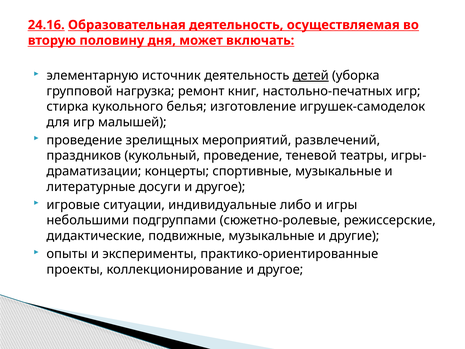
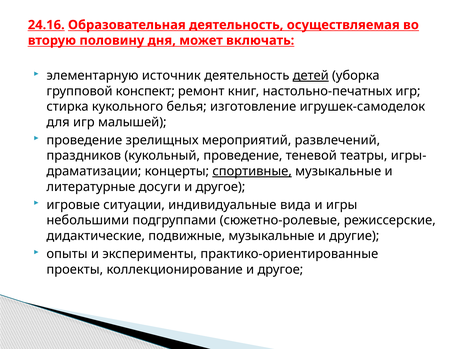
нагрузка: нагрузка -> конспект (145, 91)
спортивные underline: none -> present (252, 171)
либо: либо -> вида (295, 205)
